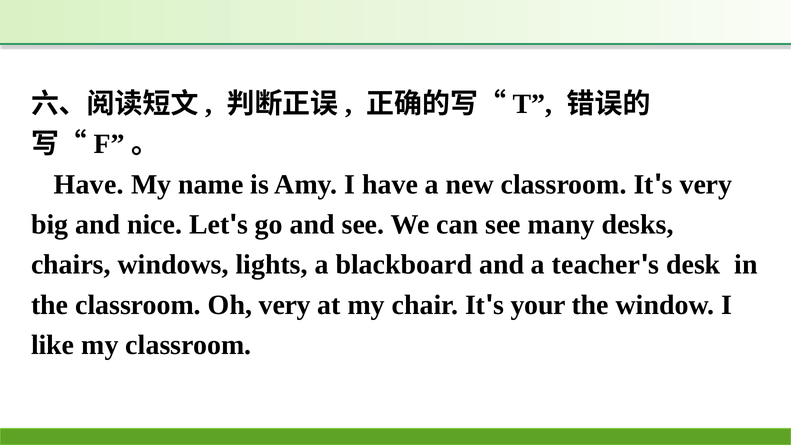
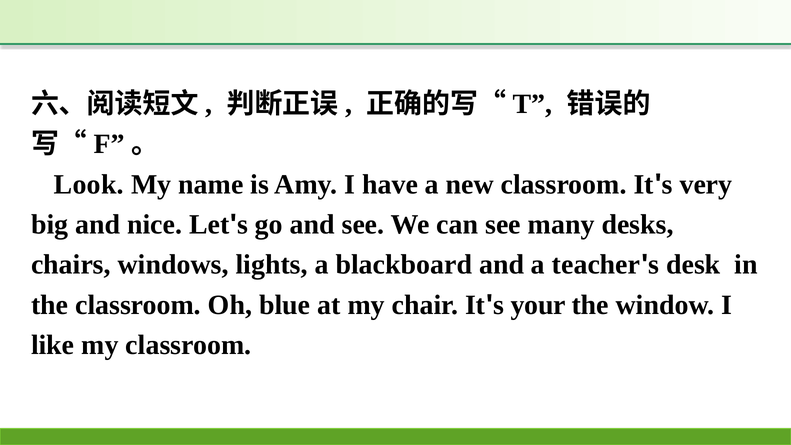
Have: Have -> Look (89, 184)
Oh very: very -> blue (285, 305)
